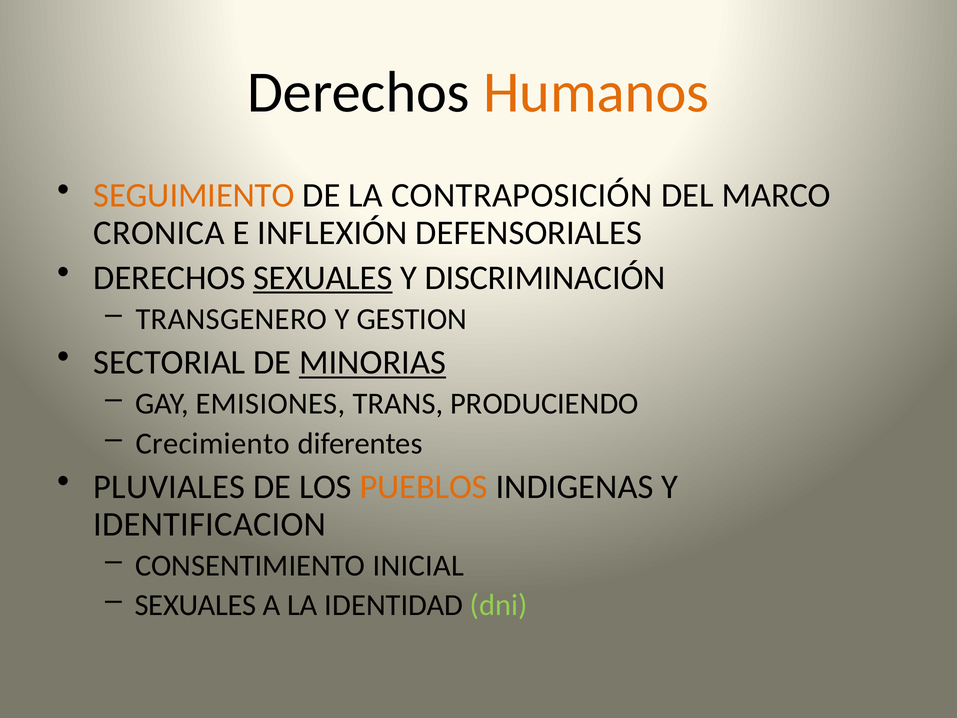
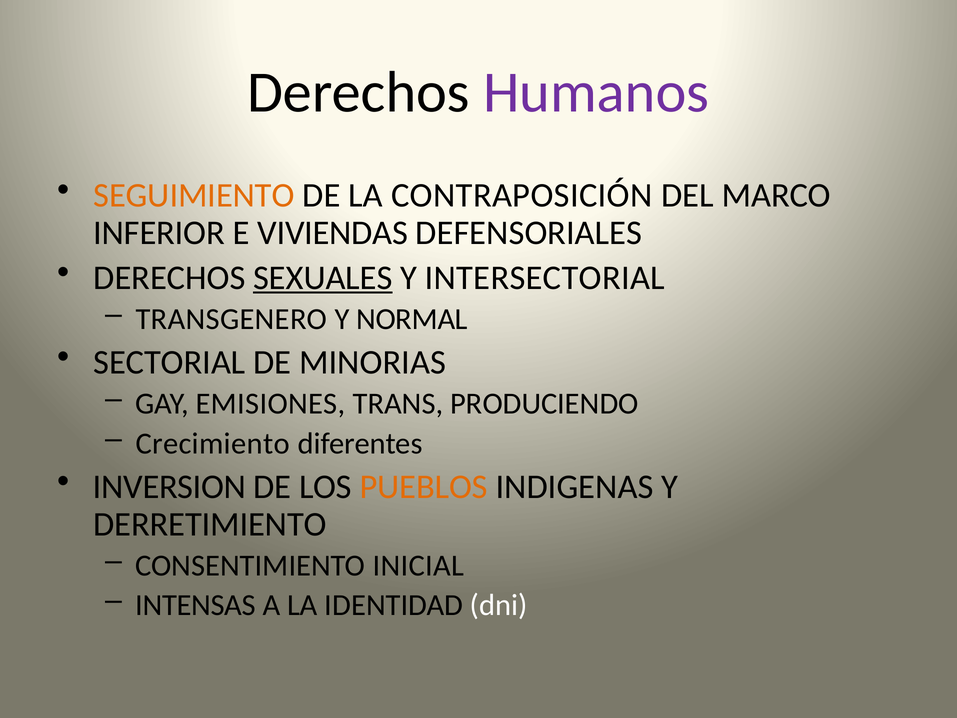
Humanos colour: orange -> purple (596, 93)
CRONICA: CRONICA -> INFERIOR (159, 233)
INFLEXIÓN: INFLEXIÓN -> VIVIENDAS (333, 233)
DISCRIMINACIÓN: DISCRIMINACIÓN -> INTERSECTORIAL (545, 278)
GESTION: GESTION -> NORMAL (412, 319)
MINORIAS underline: present -> none (373, 362)
PLUVIALES: PLUVIALES -> INVERSION (170, 487)
IDENTIFICACION: IDENTIFICACION -> DERRETIMIENTO (210, 524)
SEXUALES: SEXUALES -> INTENSAS (196, 605)
dni colour: light green -> white (499, 605)
